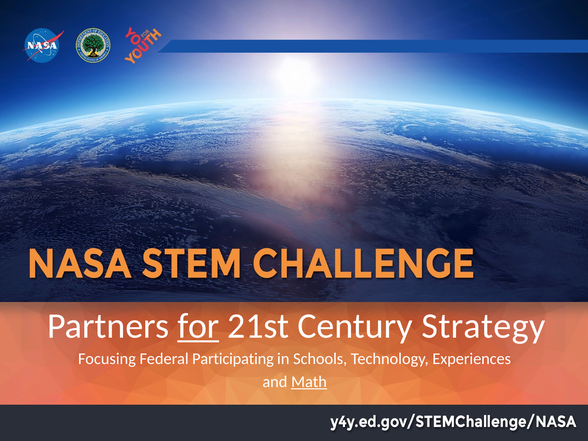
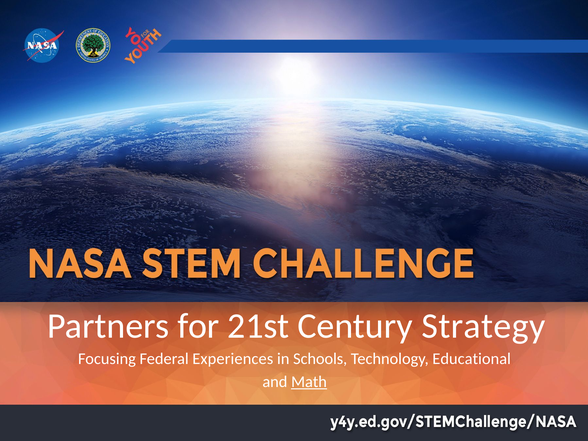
for underline: present -> none (198, 326)
Participating: Participating -> Experiences (233, 359)
Experiences: Experiences -> Educational (472, 359)
